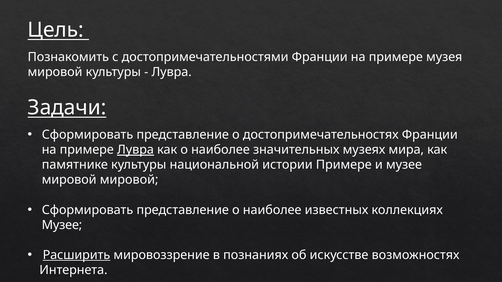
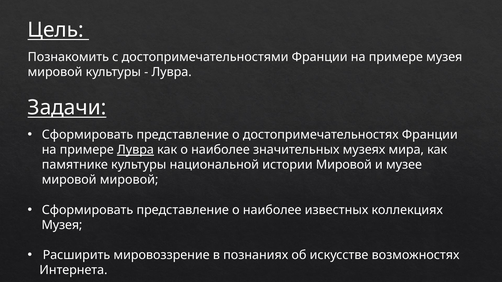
истории Примере: Примере -> Мировой (344, 165)
Музее: Музее -> Музея (62, 225)
Расширить underline: present -> none (76, 255)
